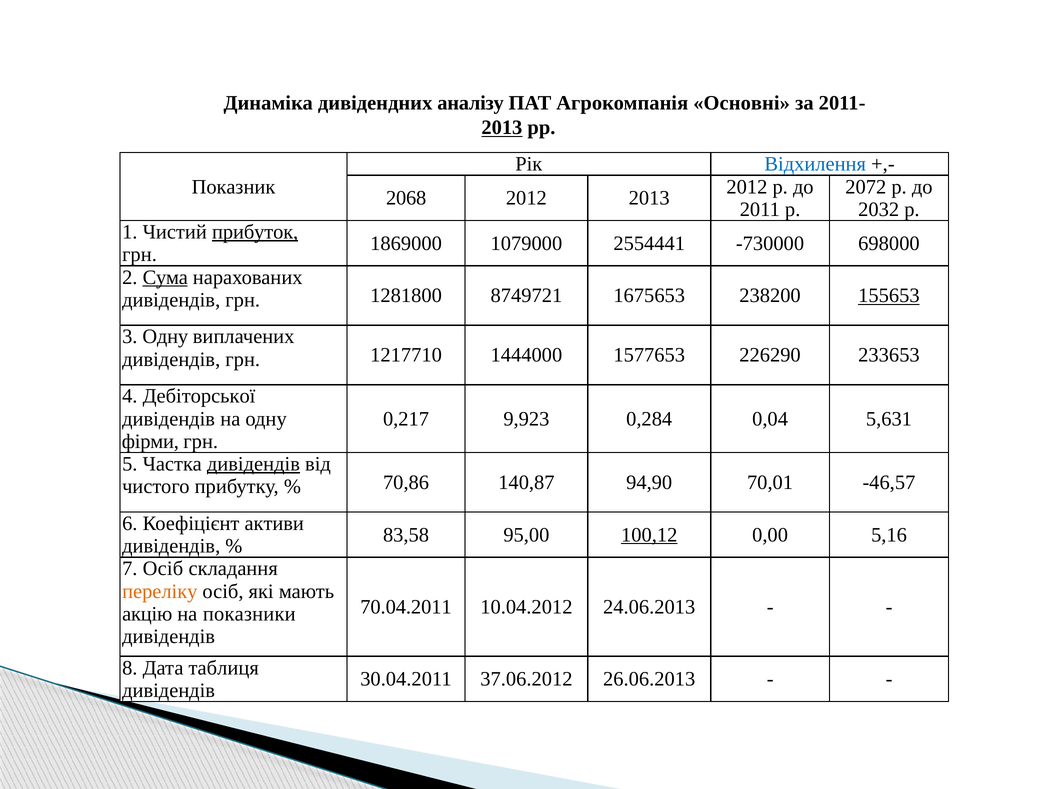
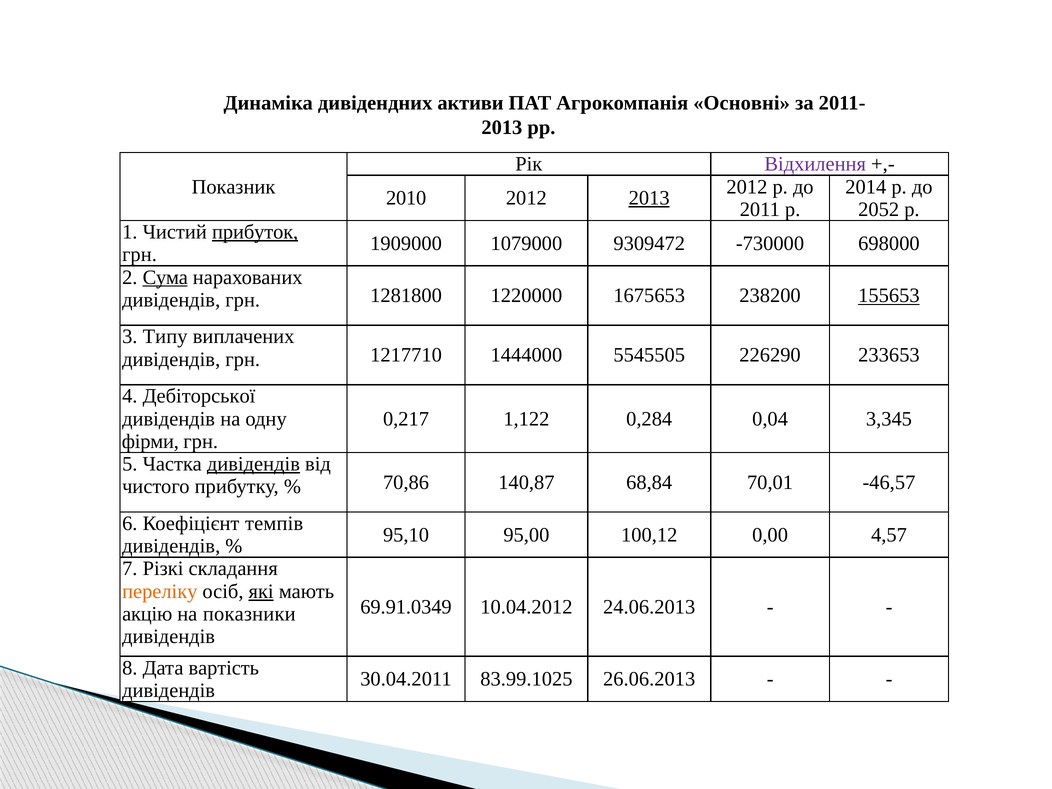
аналізу: аналізу -> активи (470, 103)
2013 underline: present -> none (502, 128)
Відхилення colour: blue -> purple (815, 164)
2072: 2072 -> 2014 (866, 187)
2068: 2068 -> 2010 (406, 198)
2013 underline: none -> present (649, 198)
2032: 2032 -> 2052 (879, 209)
1869000: 1869000 -> 1909000 (406, 243)
2554441: 2554441 -> 9309472 (649, 243)
8749721: 8749721 -> 1220000 (526, 296)
3 Одну: Одну -> Типу (165, 337)
1577653: 1577653 -> 5545505 (649, 355)
9,923: 9,923 -> 1,122 (526, 419)
5,631: 5,631 -> 3,345 (889, 419)
94,90: 94,90 -> 68,84 (649, 482)
активи: активи -> темпів (274, 523)
83,58: 83,58 -> 95,10 (406, 535)
100,12 underline: present -> none (649, 535)
5,16: 5,16 -> 4,57 (889, 535)
7 Осіб: Осіб -> Різкі (163, 569)
які underline: none -> present (261, 591)
70.04.2011: 70.04.2011 -> 69.91.0349 (406, 607)
таблиця: таблиця -> вартість (224, 668)
37.06.2012: 37.06.2012 -> 83.99.1025 (526, 679)
